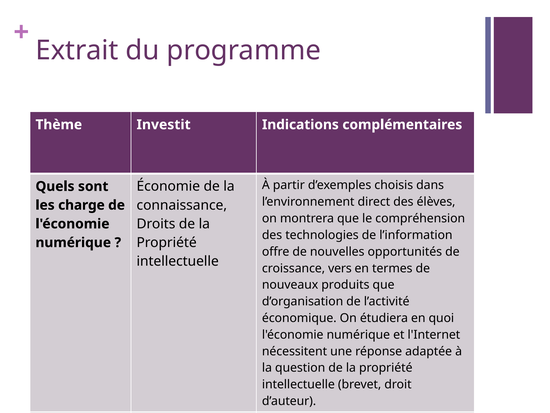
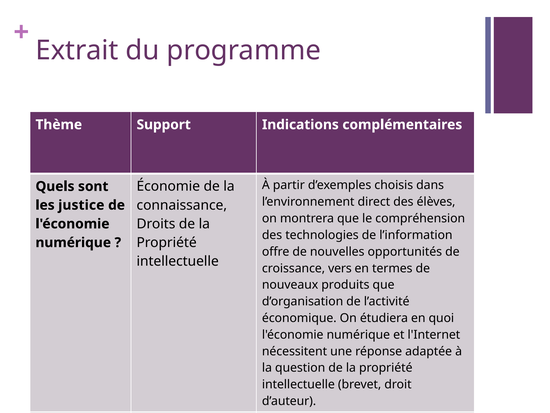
Investit: Investit -> Support (164, 125)
charge: charge -> justice (81, 205)
